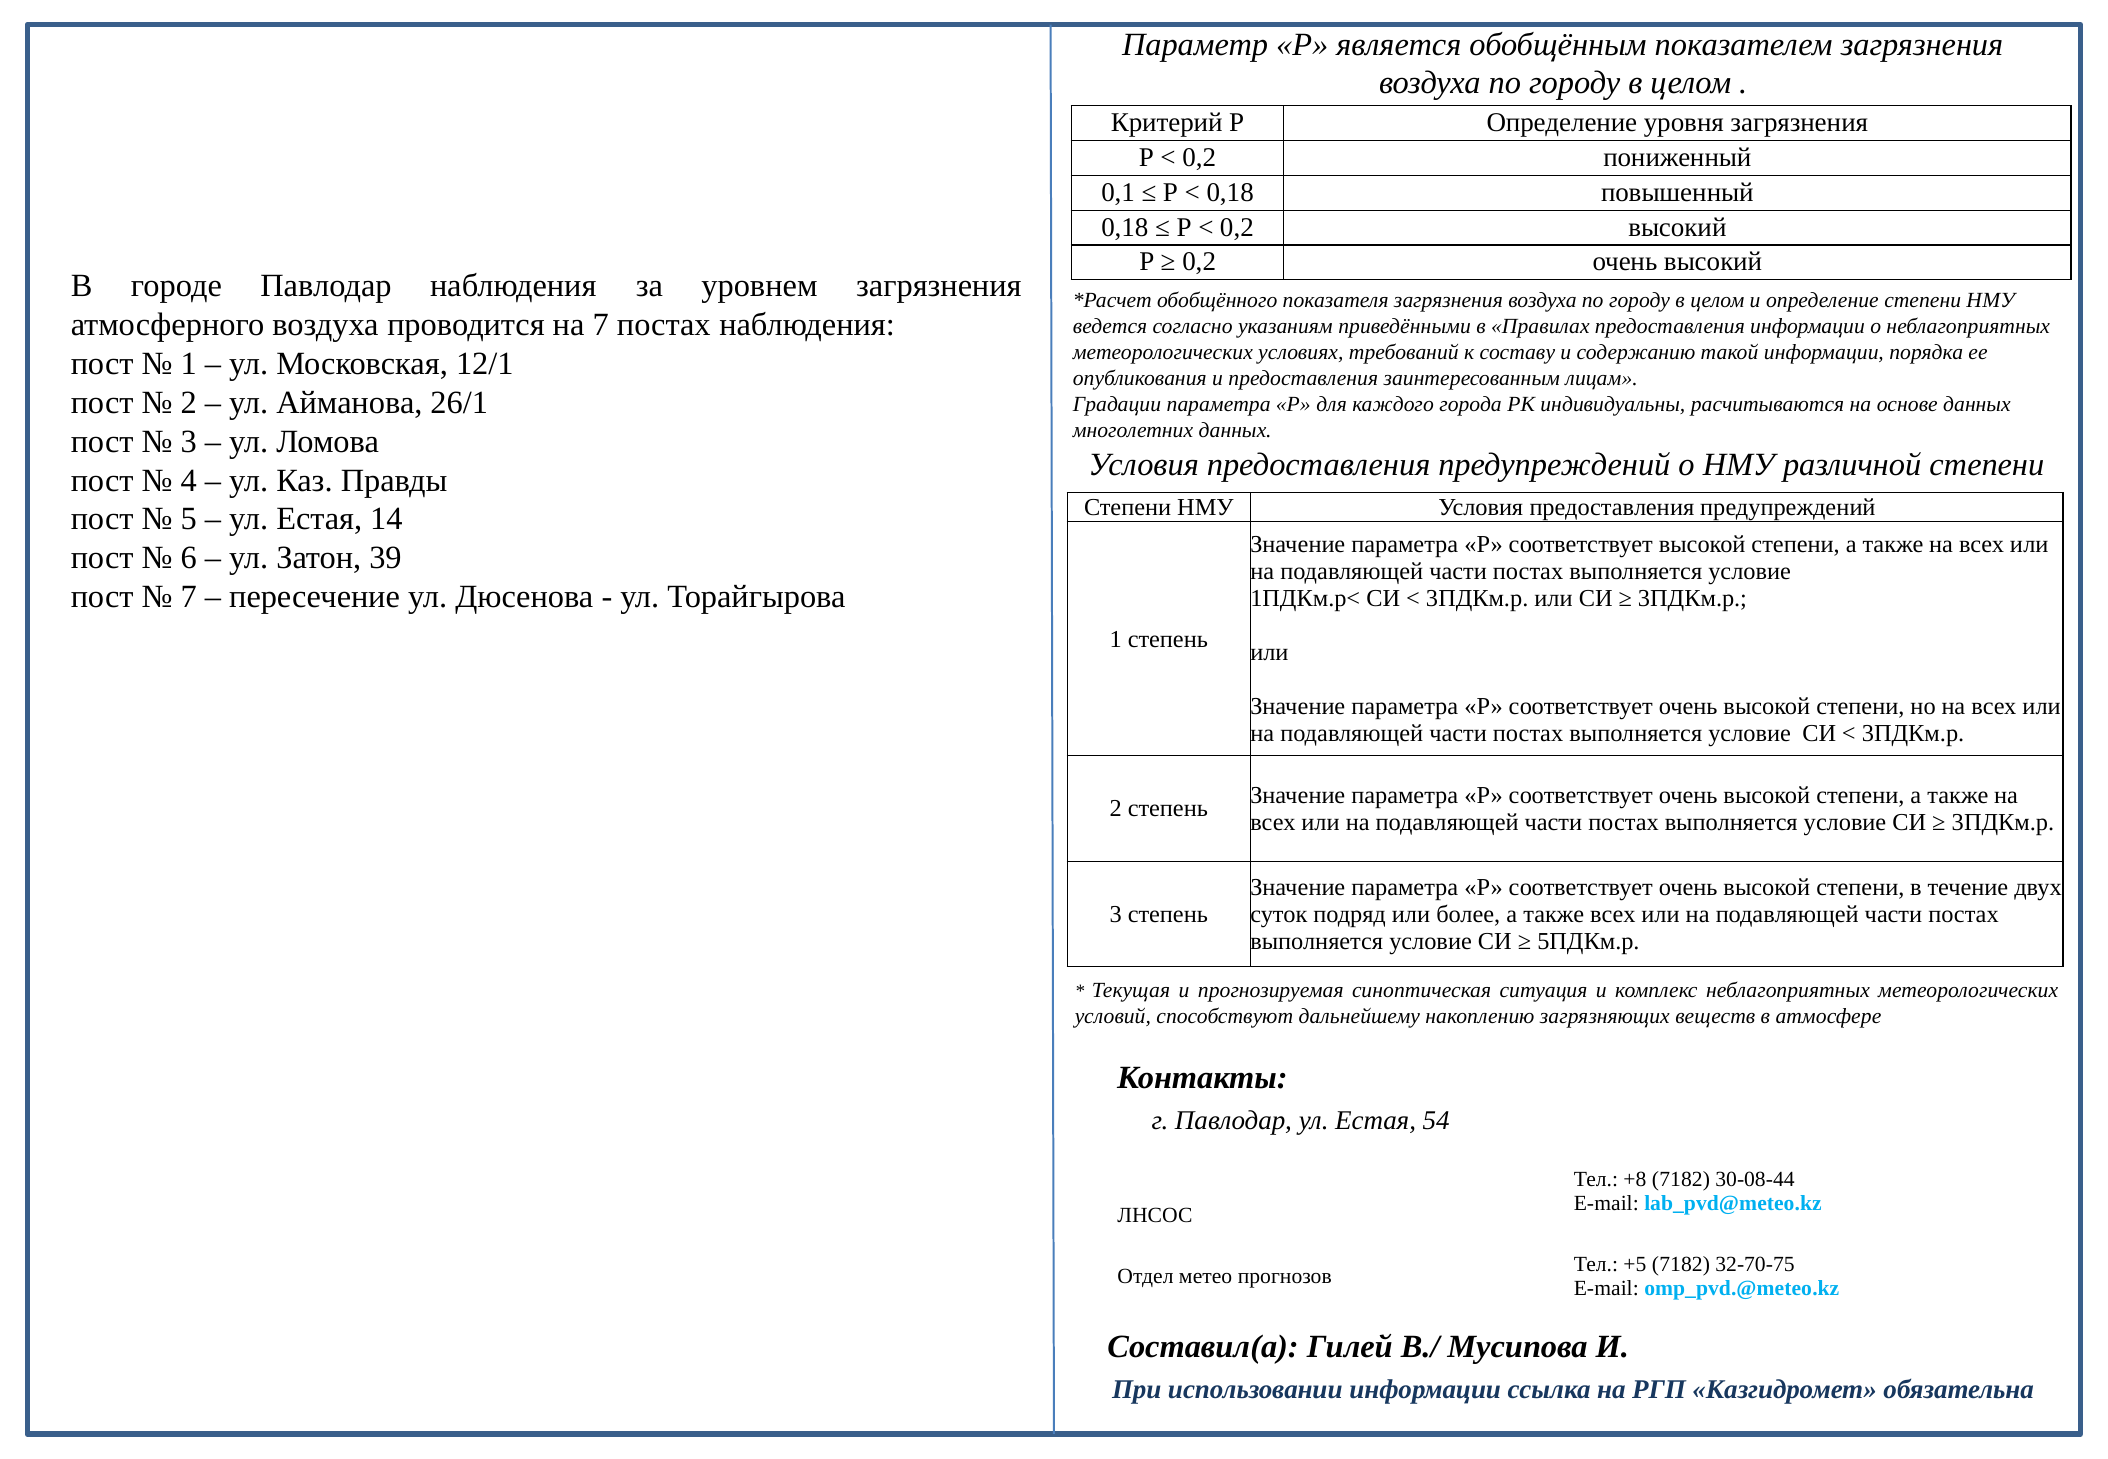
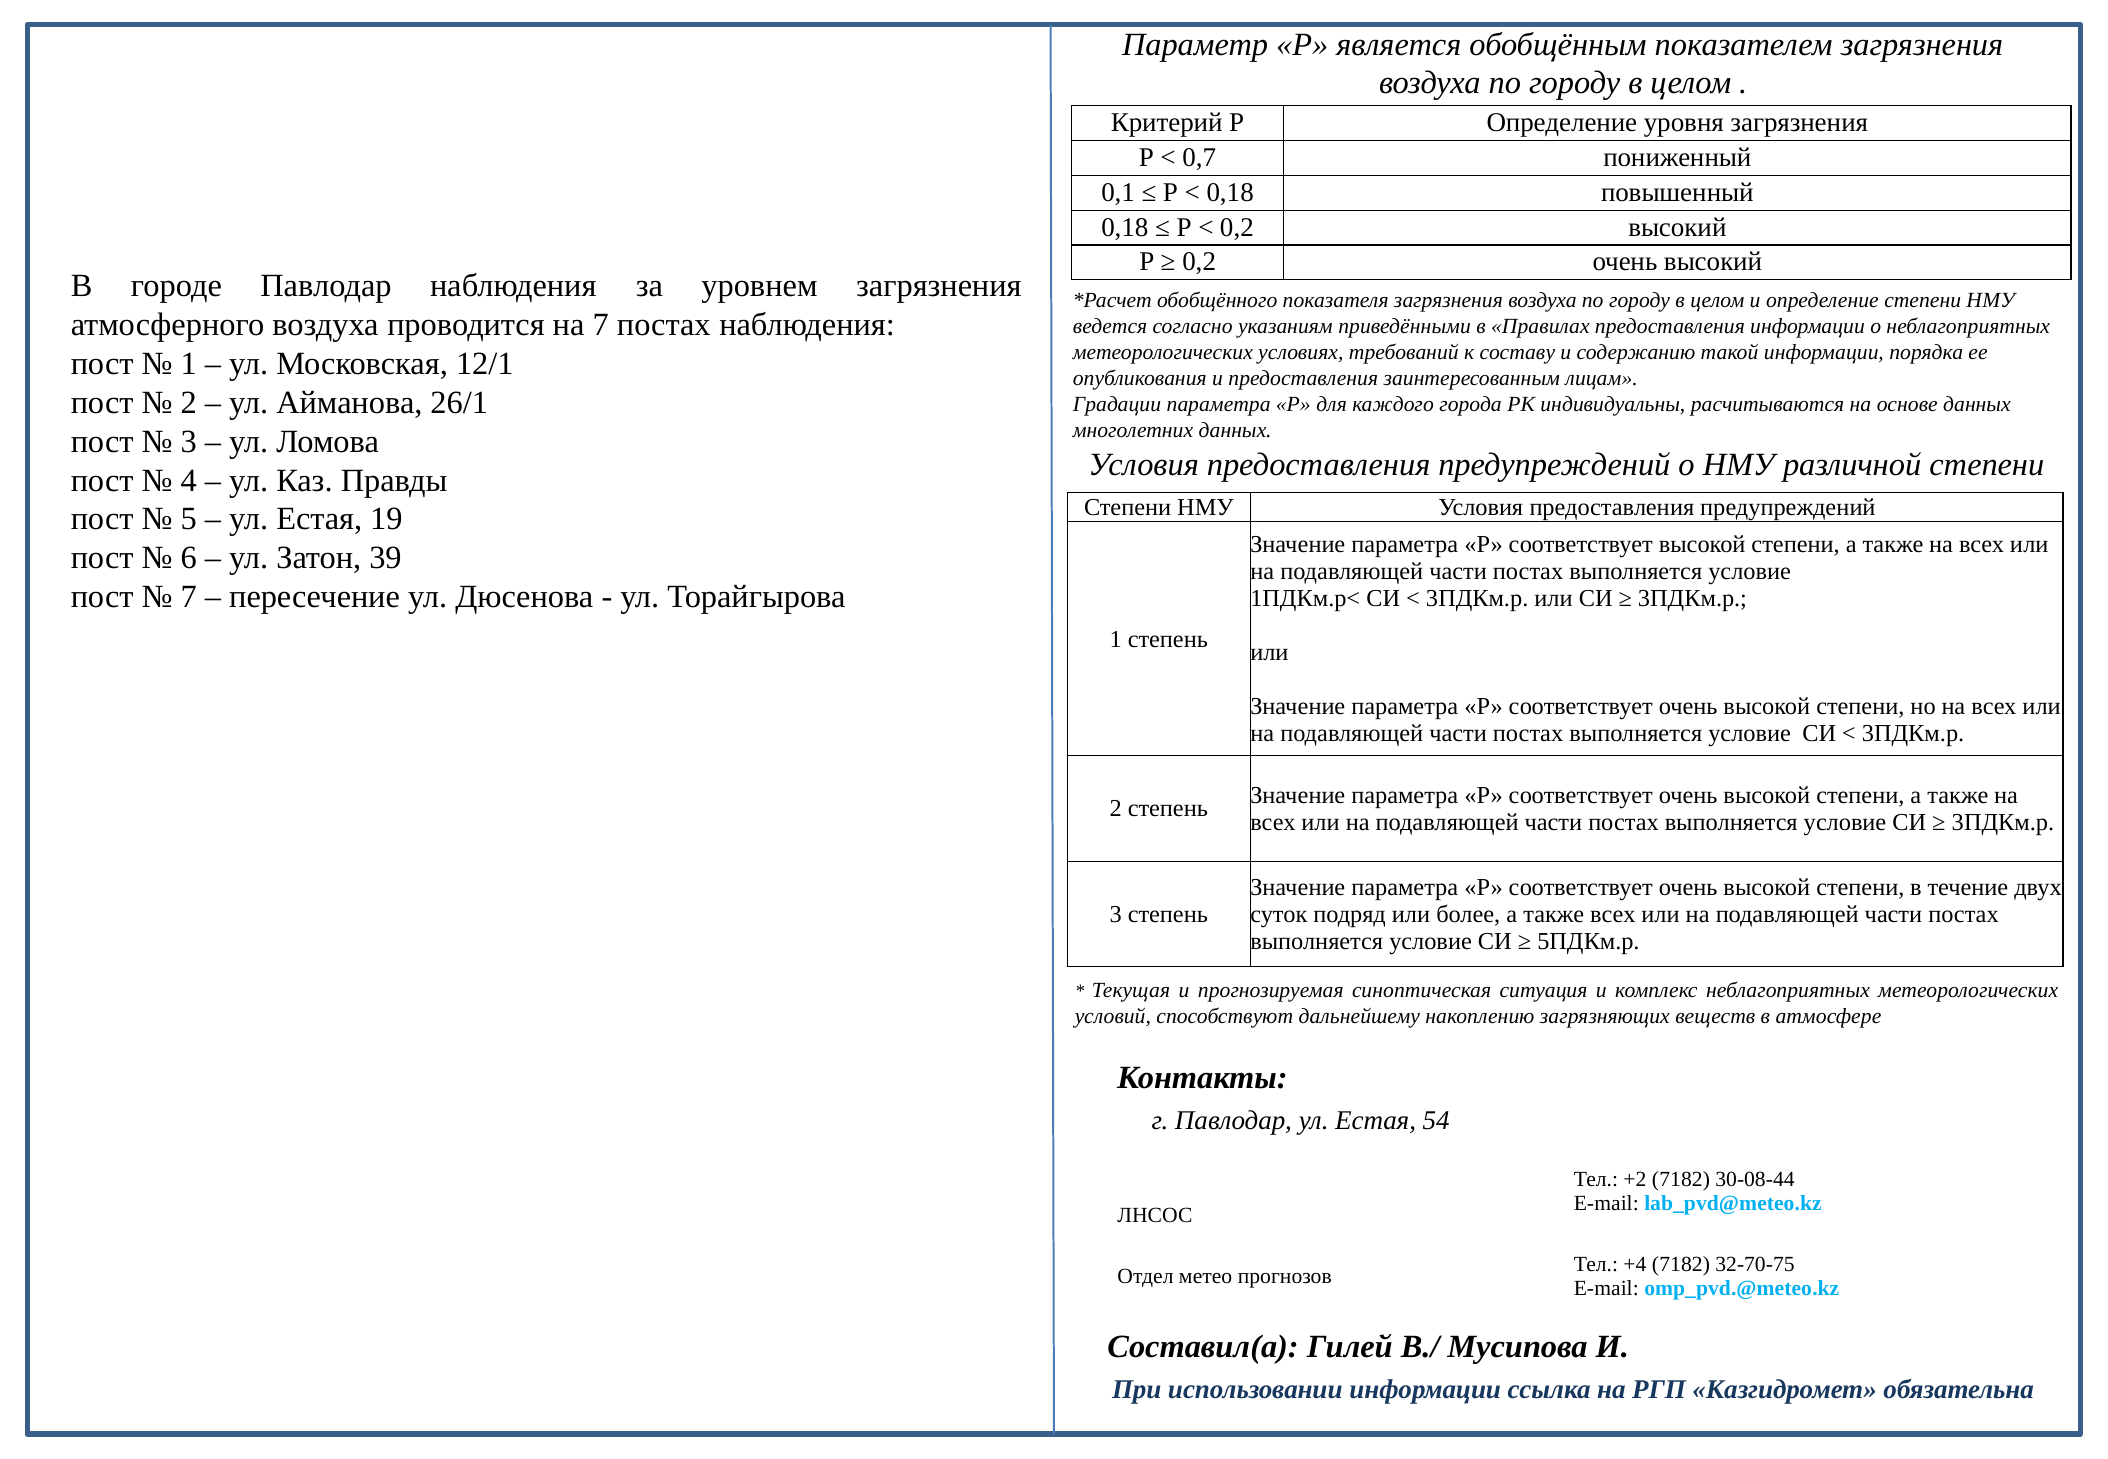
0,2: 0,2 -> 0,7 (1199, 158)
14: 14 -> 19 (386, 519)
+8: +8 -> +2 (1635, 1180)
+5: +5 -> +4 (1635, 1264)
